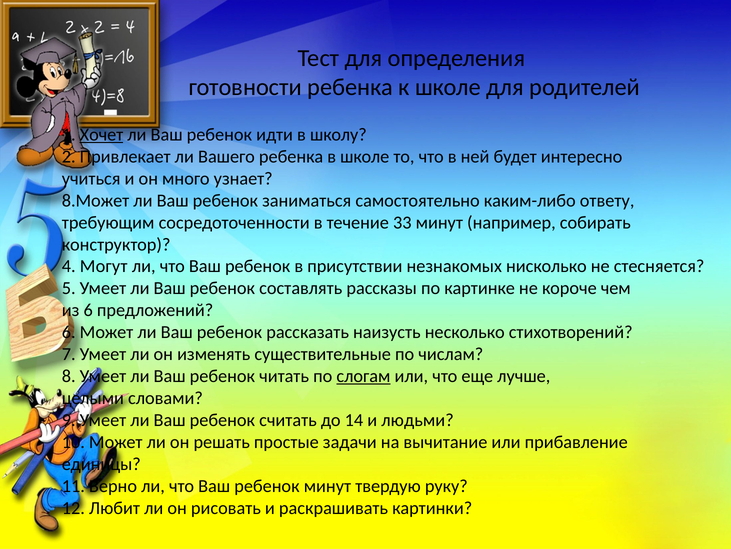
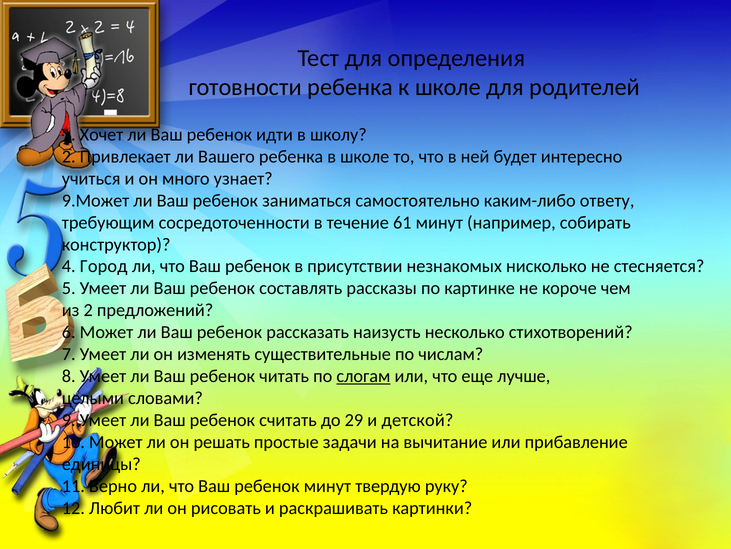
Хочет underline: present -> none (102, 134)
8.Может: 8.Может -> 9.Может (96, 200)
33: 33 -> 61 (402, 222)
Могут: Могут -> Город (104, 266)
из 6: 6 -> 2 (88, 310)
14: 14 -> 29 (354, 420)
людьми: людьми -> детской (418, 420)
